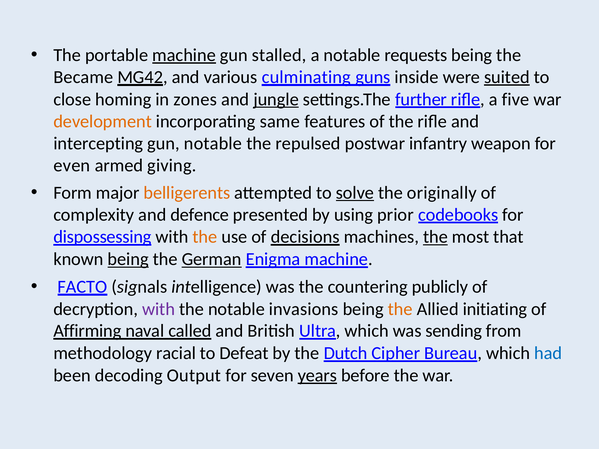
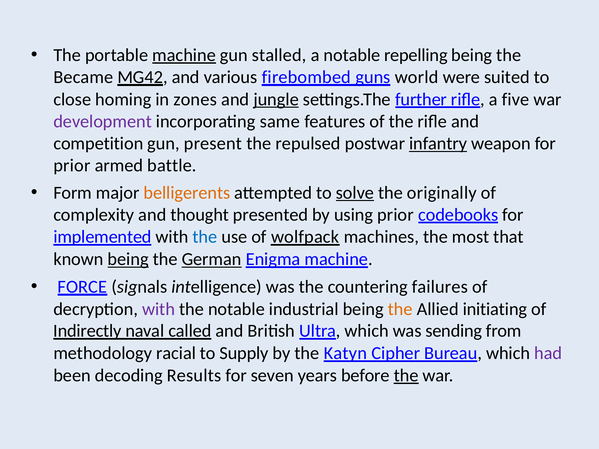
requests: requests -> repelling (416, 55)
culminating: culminating -> firebombed (306, 77)
inside: inside -> world (417, 77)
suited underline: present -> none (507, 77)
development colour: orange -> purple (103, 122)
intercepting: intercepting -> competition (98, 144)
gun notable: notable -> present (213, 144)
infantry underline: none -> present (438, 144)
even: even -> prior (72, 166)
giving: giving -> battle (172, 166)
defence: defence -> thought (200, 215)
dispossessing: dispossessing -> implemented (102, 237)
the colour: orange -> blue (205, 237)
decisions: decisions -> wolfpack (305, 237)
the underline: present -> none (435, 237)
FACTO: FACTO -> FORCE (82, 287)
publicly: publicly -> failures (440, 287)
invasions: invasions -> industrial (304, 309)
Affirming: Affirming -> Indirectly (87, 331)
Defeat: Defeat -> Supply (244, 353)
Dutch: Dutch -> Katyn (345, 353)
had colour: blue -> purple (548, 353)
Output: Output -> Results (194, 376)
years underline: present -> none (317, 376)
the underline: none -> present (406, 376)
